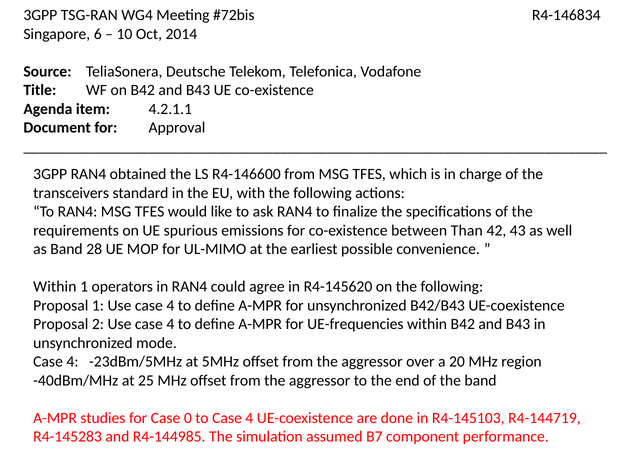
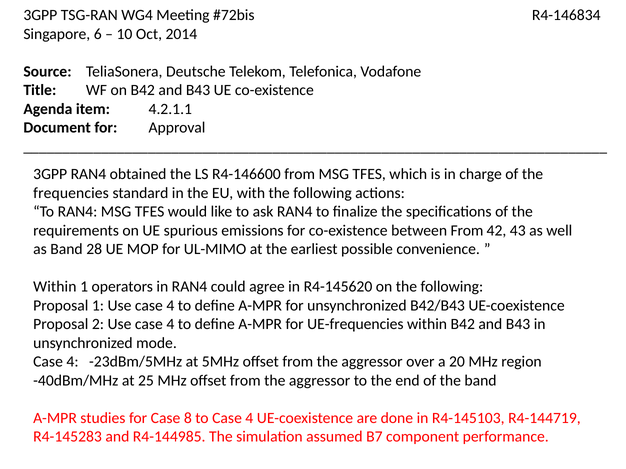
transceivers: transceivers -> frequencies (71, 193)
between Than: Than -> From (467, 231)
0: 0 -> 8 (188, 418)
